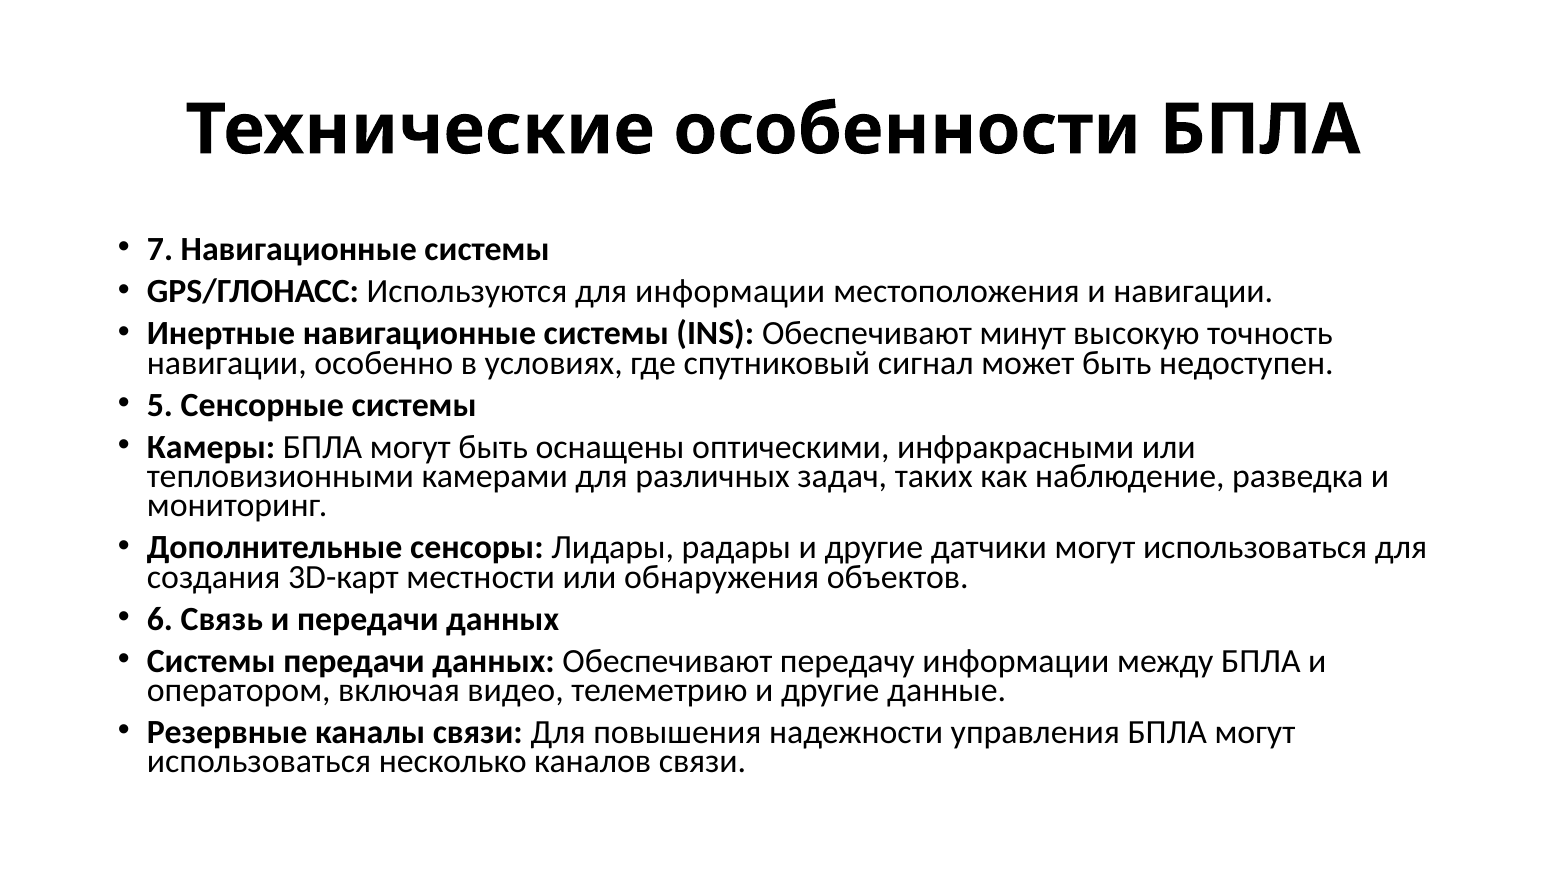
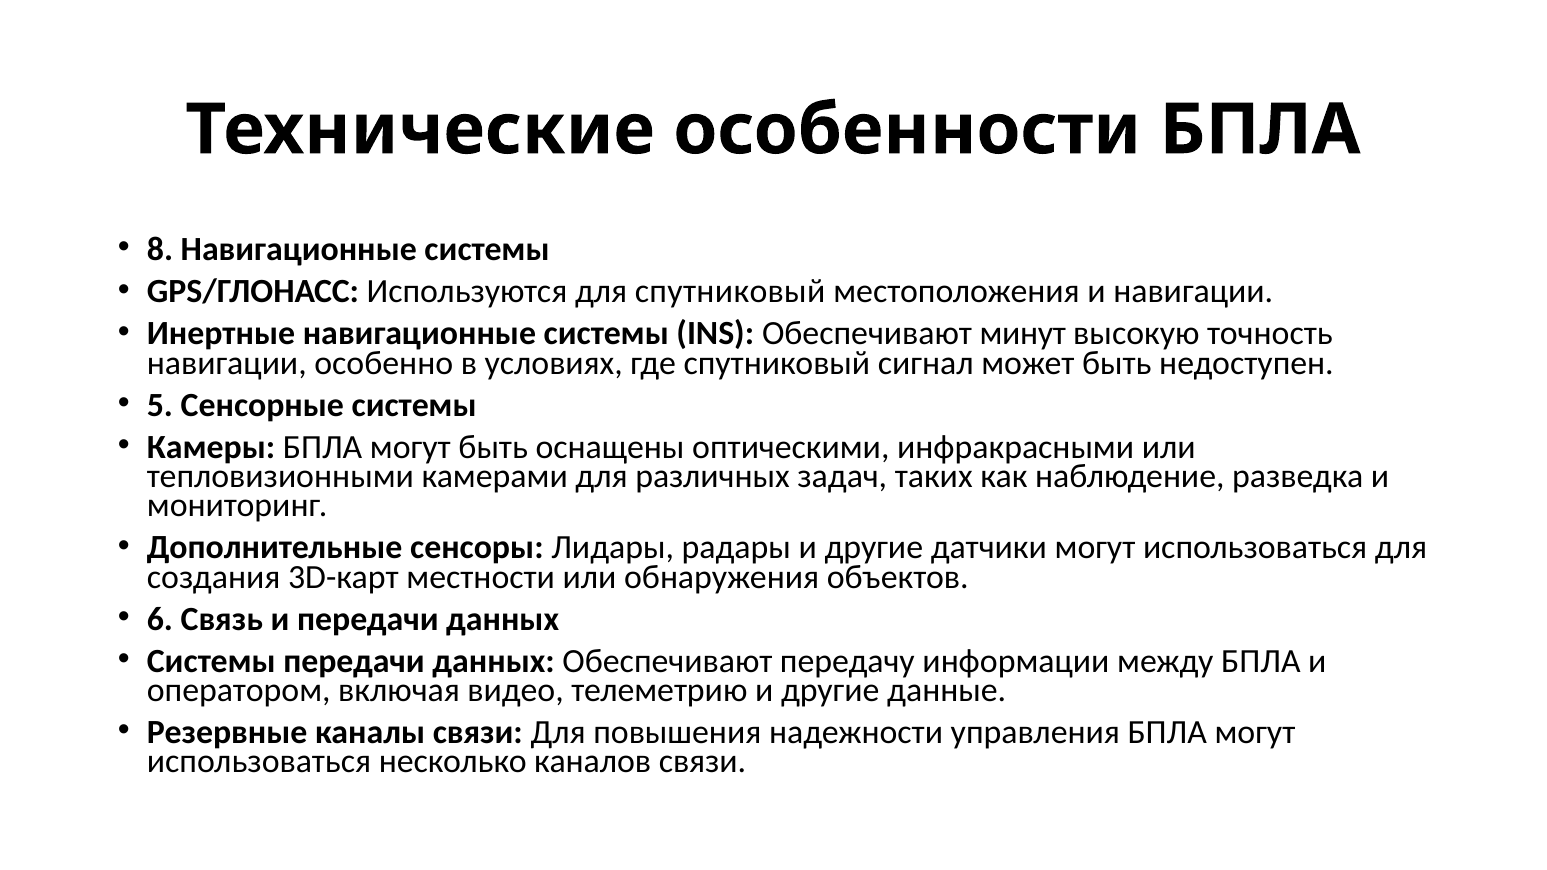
7: 7 -> 8 (160, 250)
для информации: информации -> спутниковый (730, 292)
